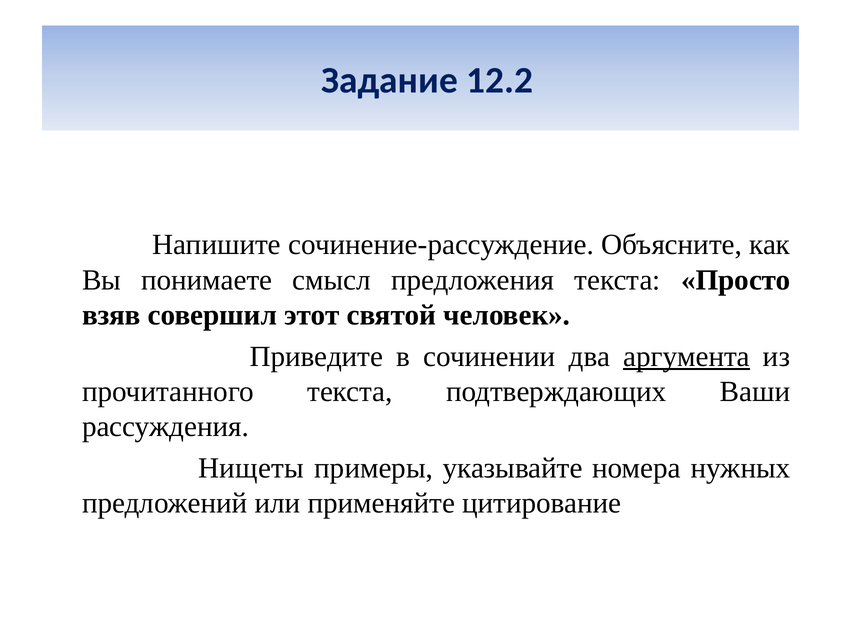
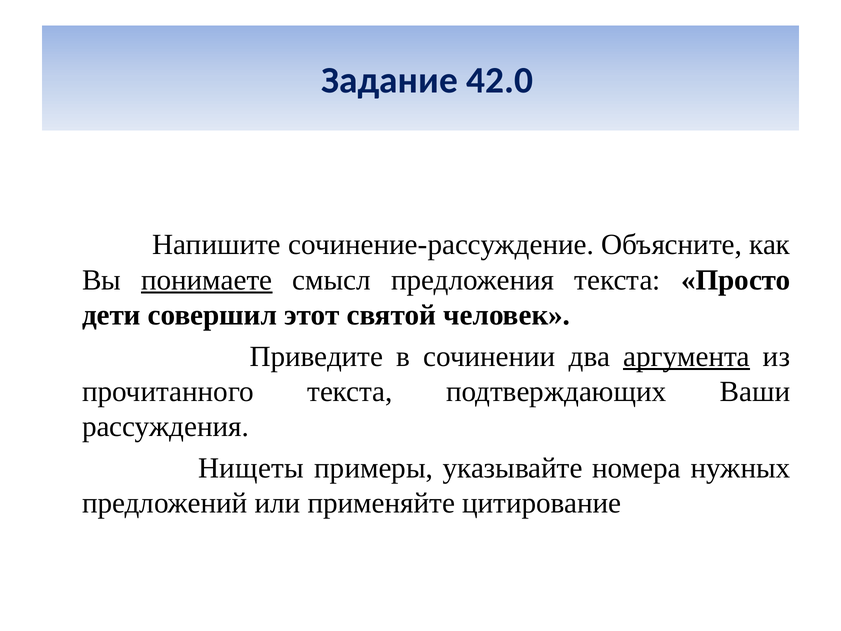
12.2: 12.2 -> 42.0 (500, 80)
понимаете underline: none -> present (207, 280)
взяв: взяв -> дети (111, 315)
